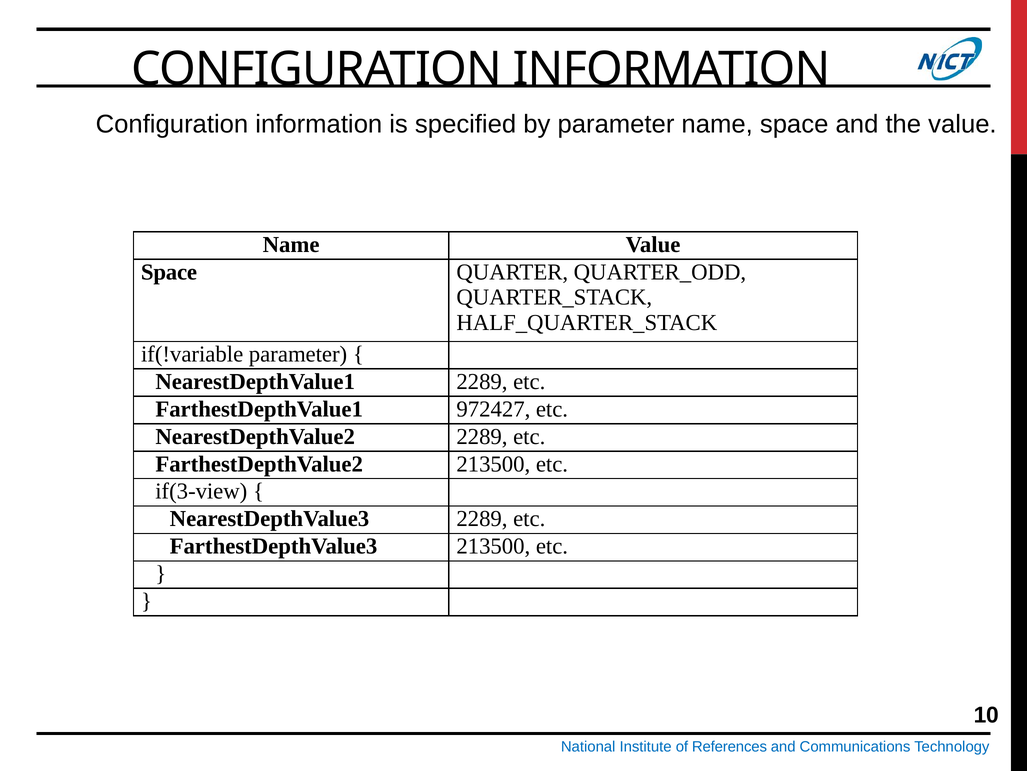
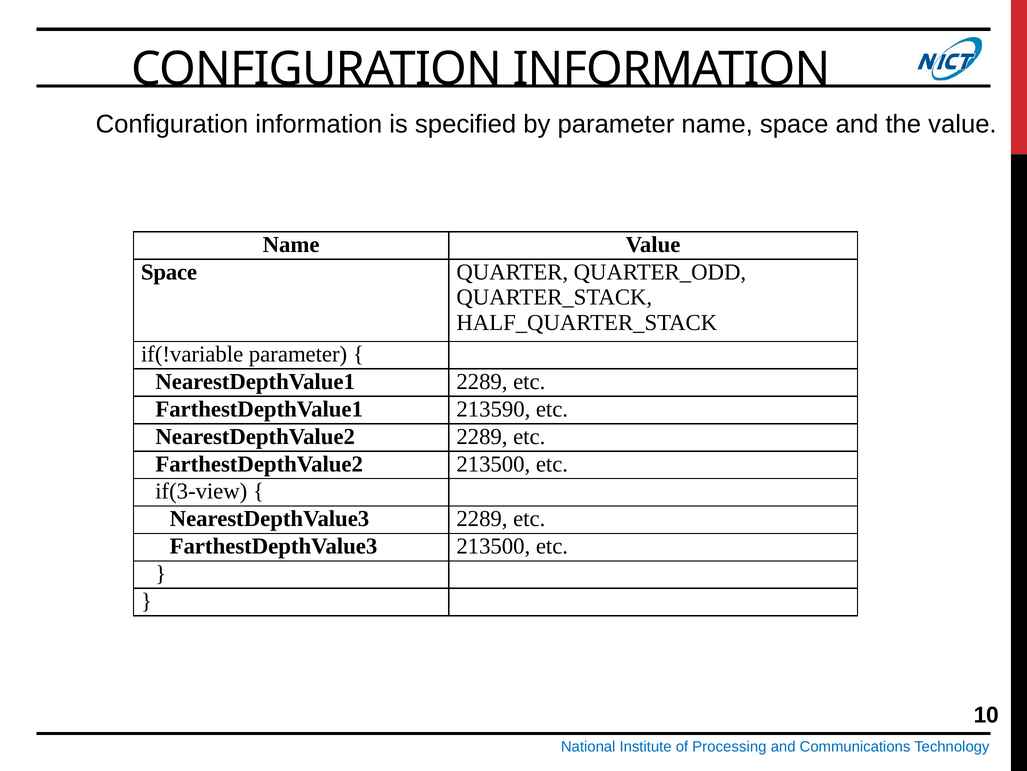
972427: 972427 -> 213590 (493, 409)
References: References -> Processing (729, 746)
